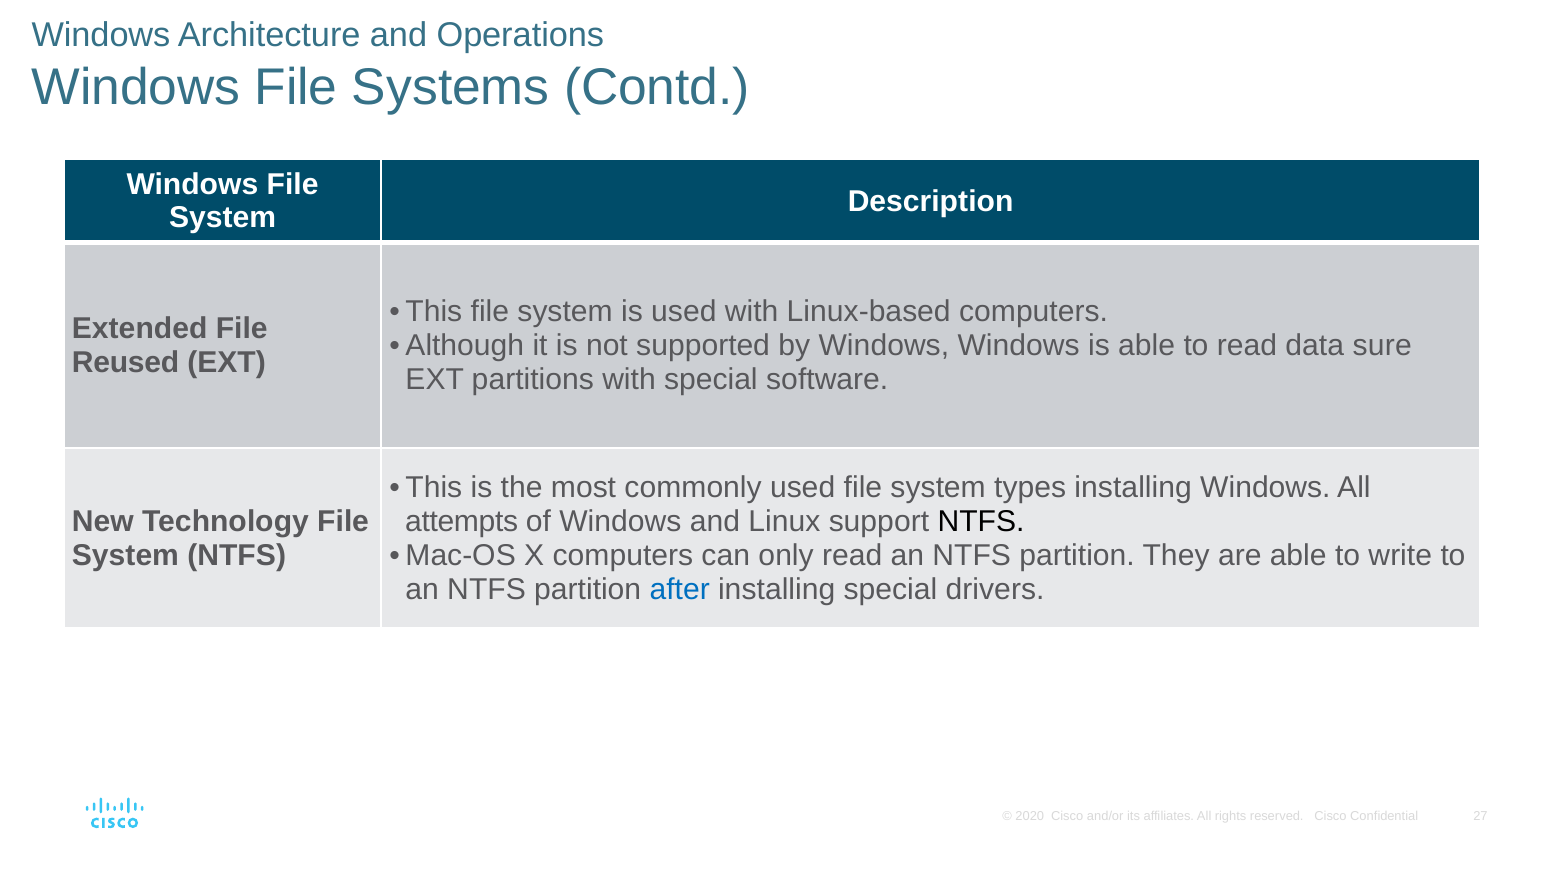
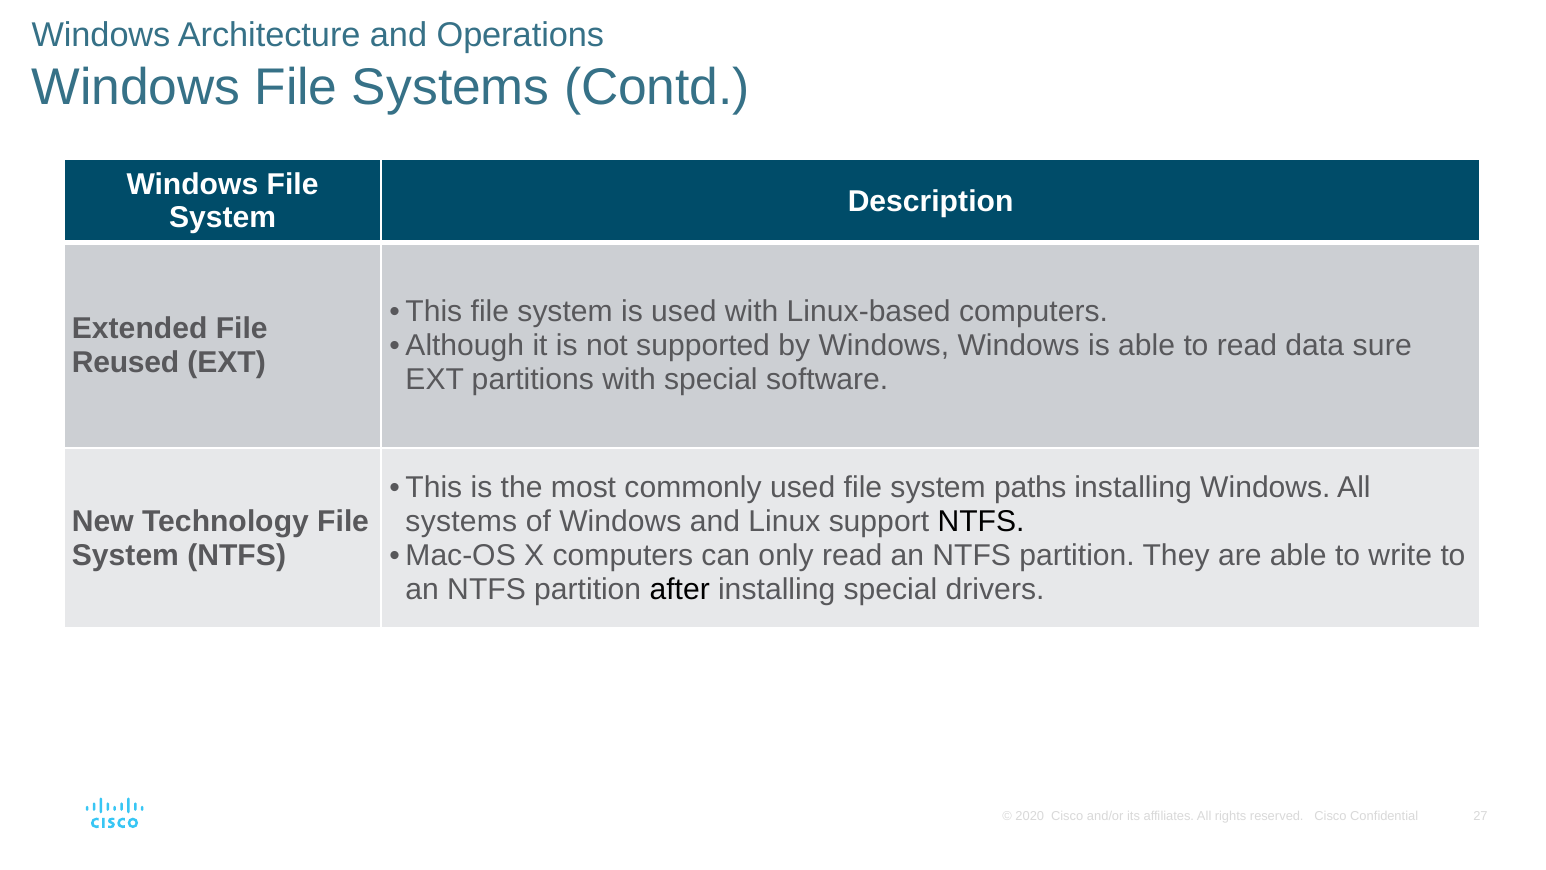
types: types -> paths (1030, 488)
attempts: attempts -> systems (461, 521)
after colour: blue -> black (680, 589)
